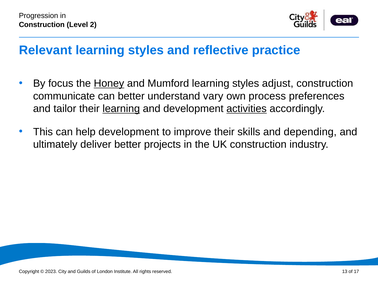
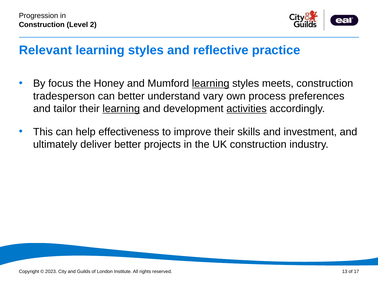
Honey underline: present -> none (109, 83)
learning underline: none -> present (211, 83)
adjust: adjust -> meets (278, 83)
communicate: communicate -> tradesperson (64, 96)
help development: development -> effectiveness (129, 132)
depending: depending -> investment (310, 132)
